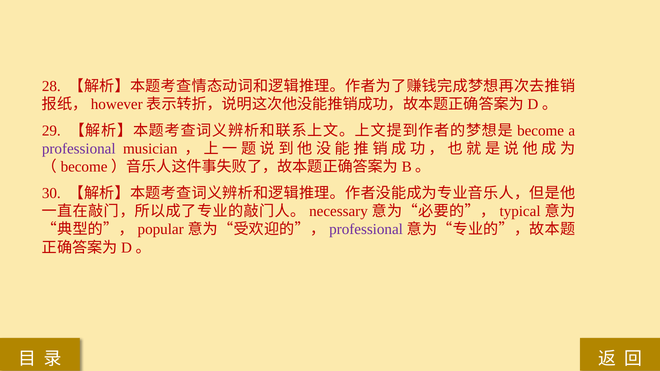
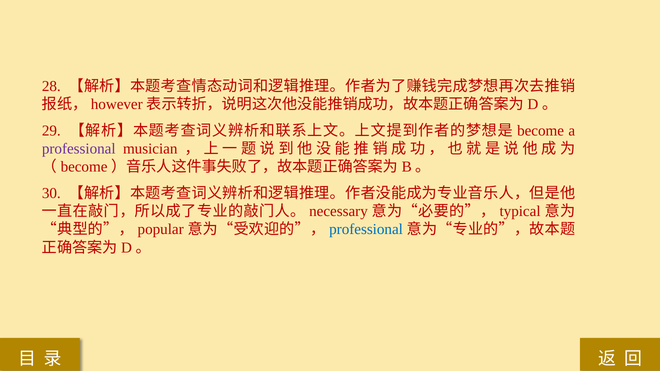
professional colour: purple -> blue (366, 230)
